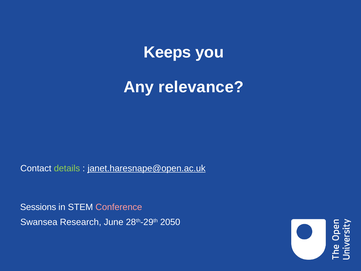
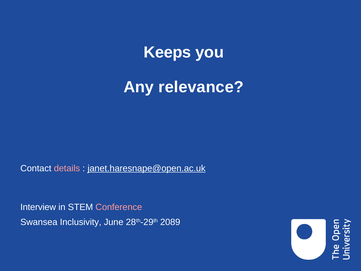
details colour: light green -> pink (67, 168)
Sessions: Sessions -> Interview (38, 207)
Research: Research -> Inclusivity (81, 222)
2050: 2050 -> 2089 (170, 222)
